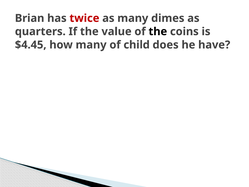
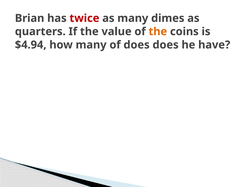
the colour: black -> orange (158, 31)
$4.45: $4.45 -> $4.94 (31, 45)
of child: child -> does (137, 45)
